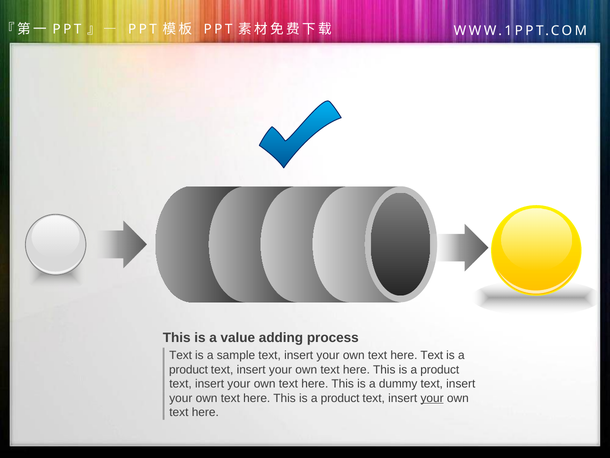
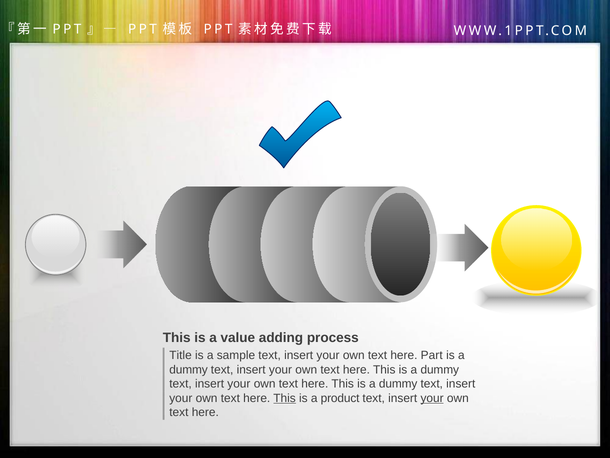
Text: Text -> Title (181, 355)
here Text: Text -> Part (432, 355)
product: product -> dummy (189, 369)
product: product -> dummy (440, 369)
This underline: none -> present (285, 398)
